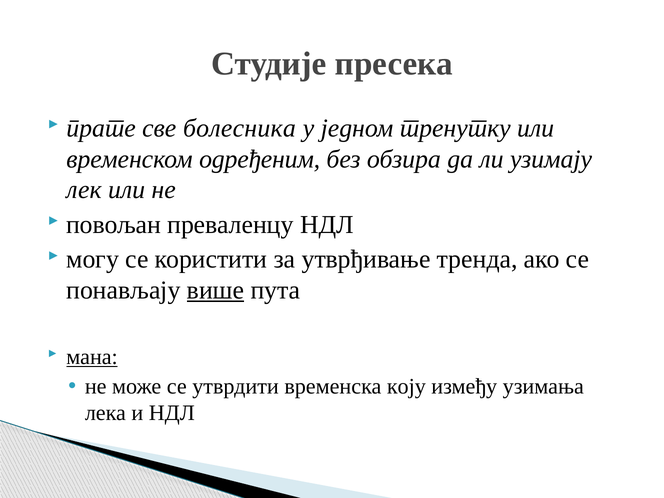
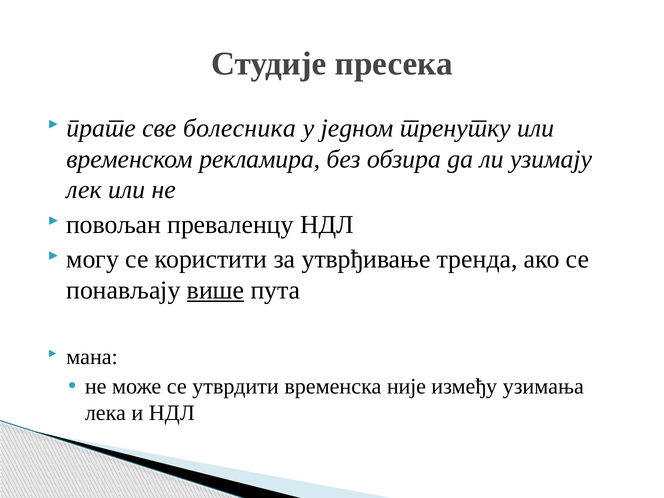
одређеним: одређеним -> рекламира (260, 159)
мана underline: present -> none (92, 357)
коју: коју -> није (406, 386)
